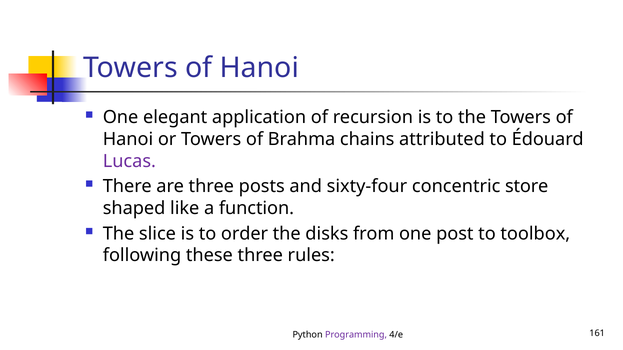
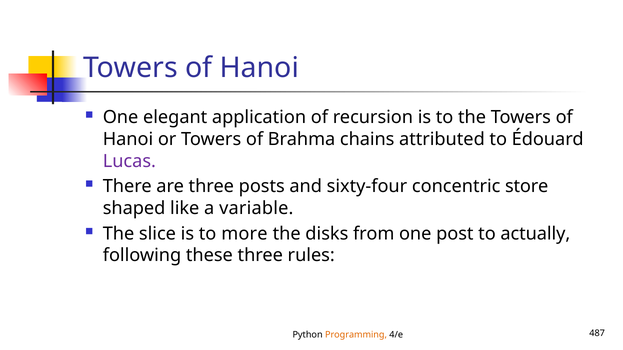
function: function -> variable (256, 209)
order: order -> more (244, 234)
toolbox: toolbox -> actually (535, 234)
Programming colour: purple -> orange (356, 335)
161: 161 -> 487 (597, 334)
